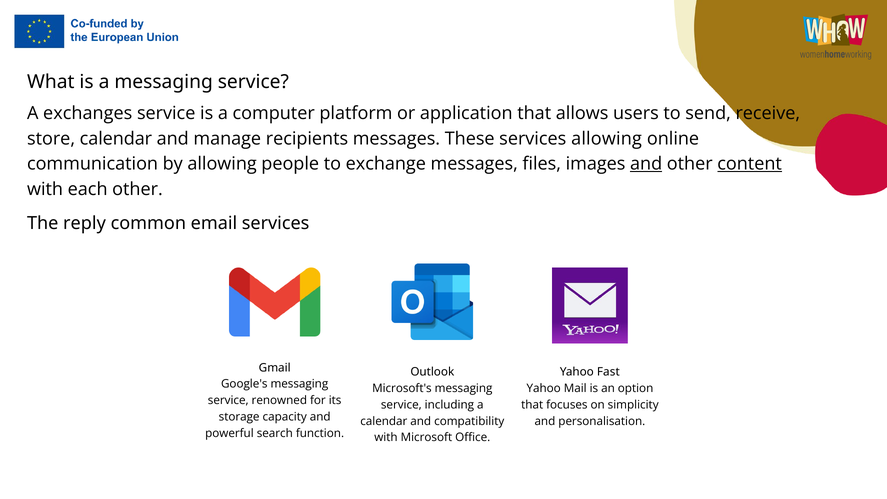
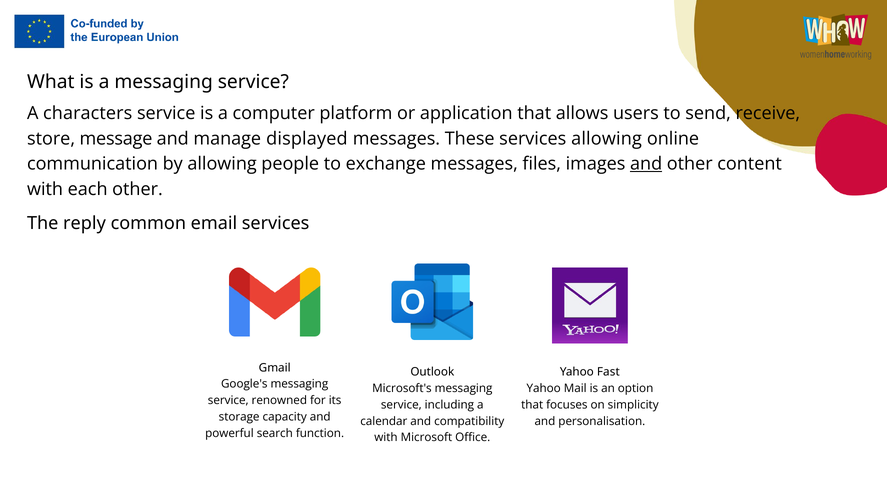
exchanges: exchanges -> characters (88, 113)
store calendar: calendar -> message (116, 139)
recipients: recipients -> displayed (307, 139)
content underline: present -> none (750, 164)
